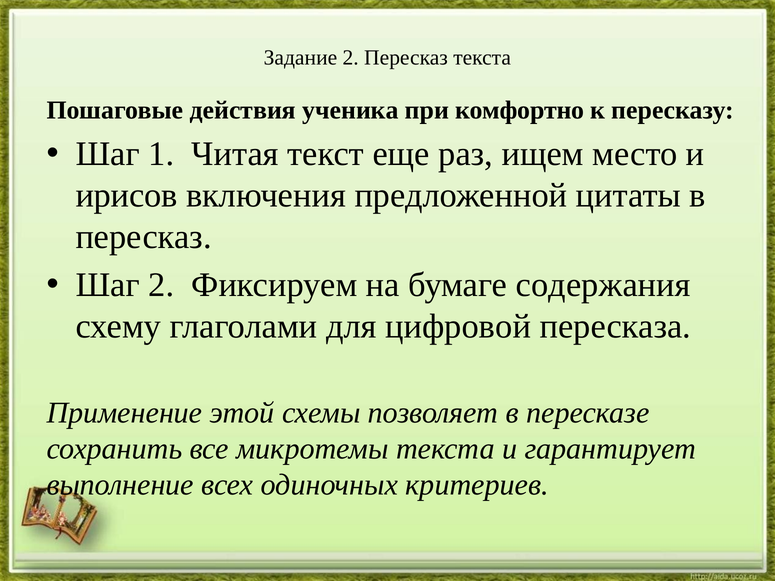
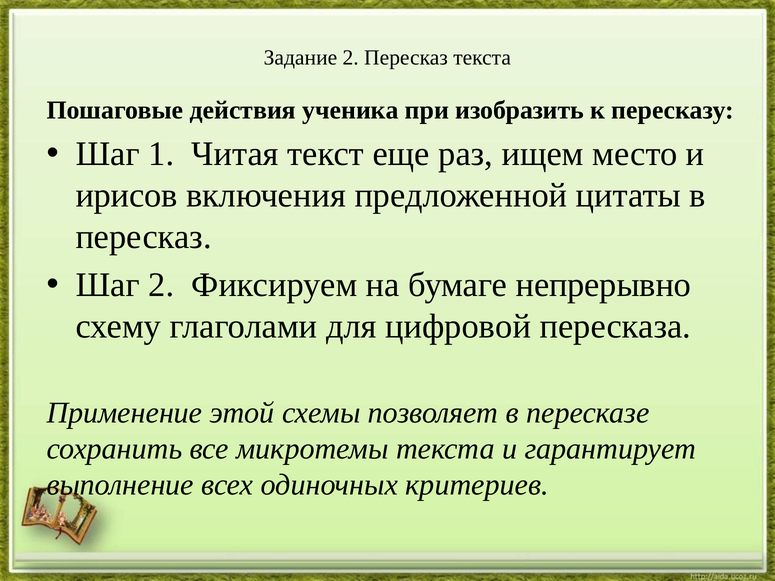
комфортно: комфортно -> изобразить (520, 110)
содержания: содержания -> непрерывно (603, 285)
